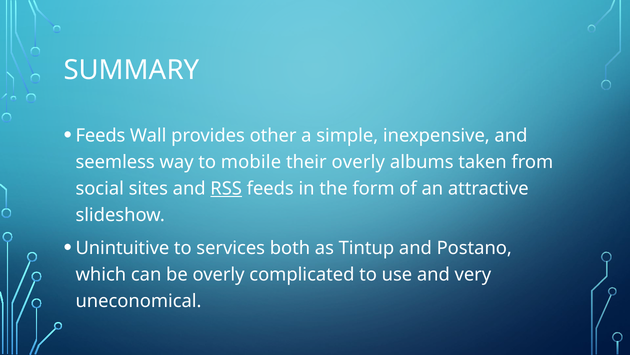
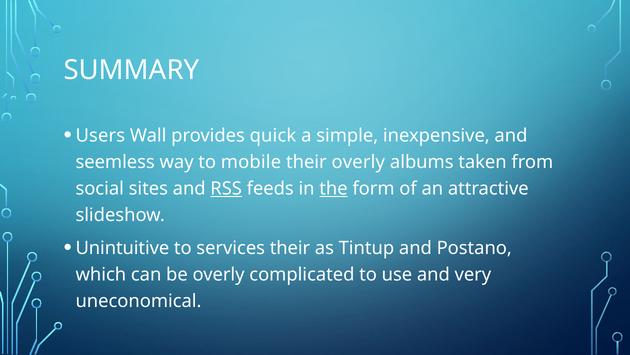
Feeds: Feeds -> Users (100, 135)
other: other -> quick (273, 135)
the underline: none -> present (334, 188)
services both: both -> their (290, 248)
